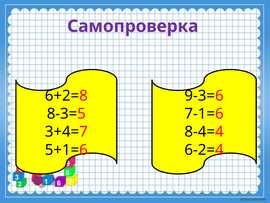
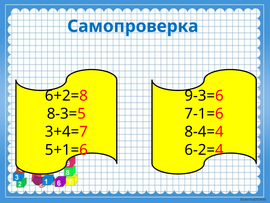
Самопроверка colour: purple -> blue (133, 26)
